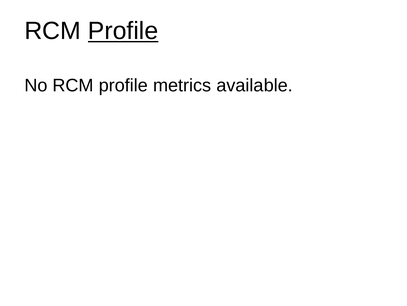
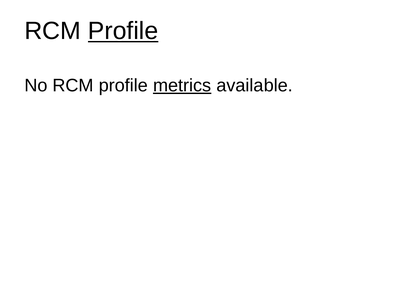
metrics underline: none -> present (182, 85)
